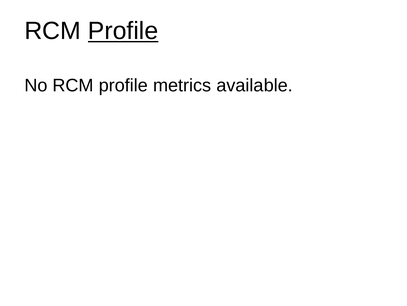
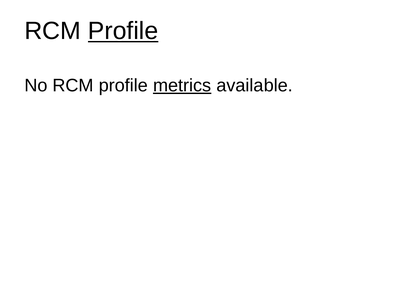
metrics underline: none -> present (182, 85)
